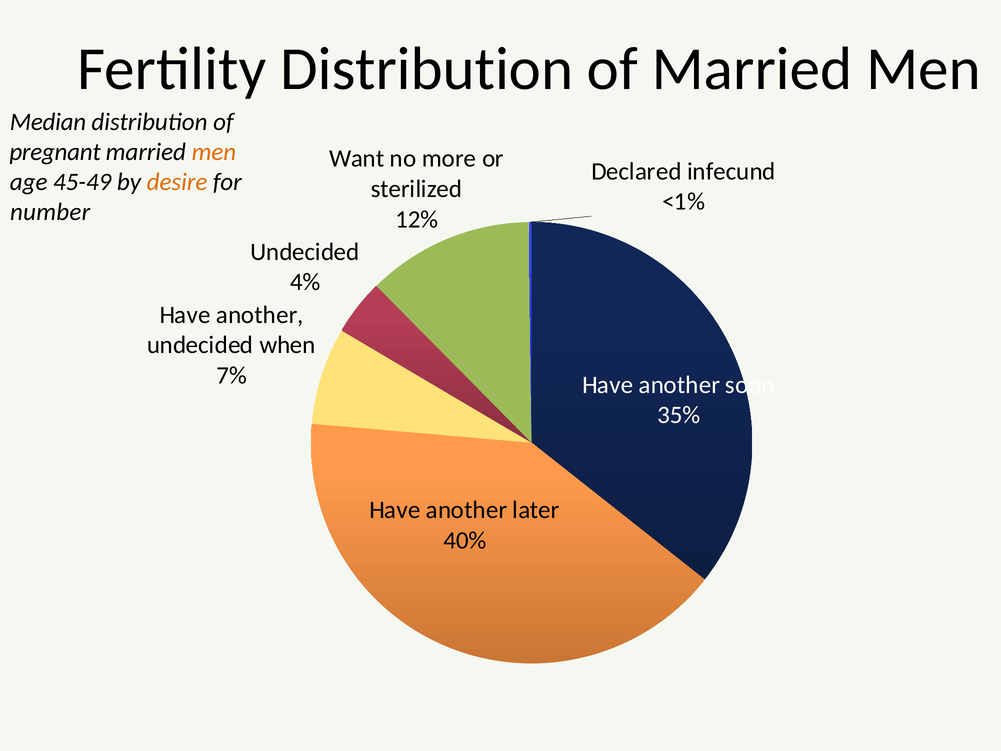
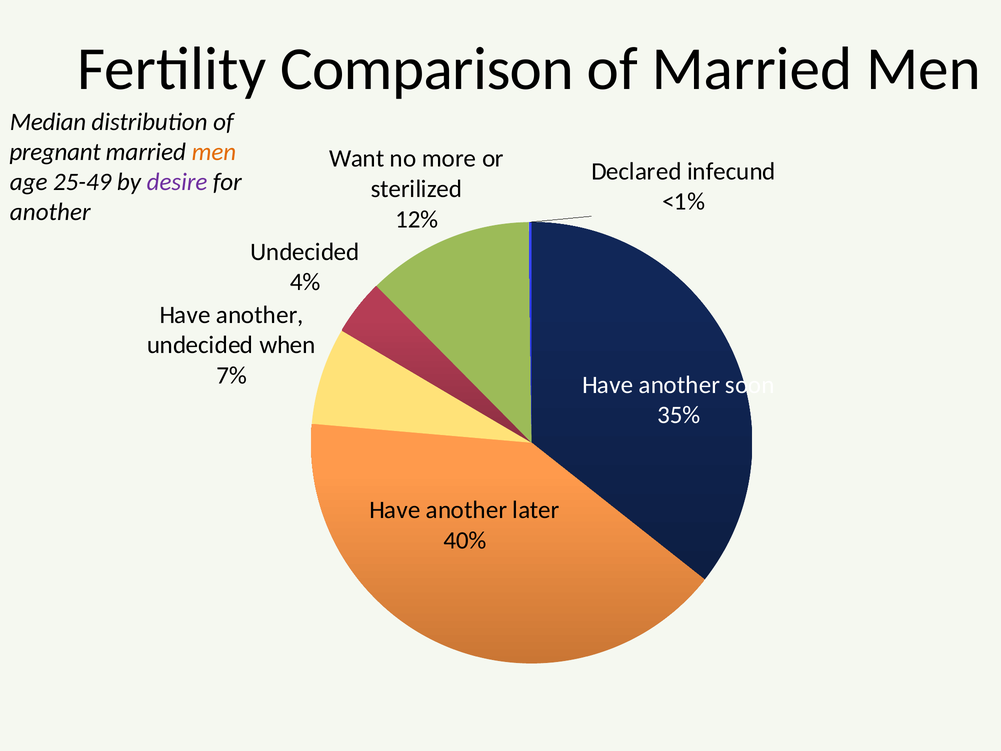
Fertility Distribution: Distribution -> Comparison (427, 69)
45-49: 45-49 -> 25-49 (82, 182)
desire colour: orange -> purple (177, 182)
number: number -> another (50, 212)
